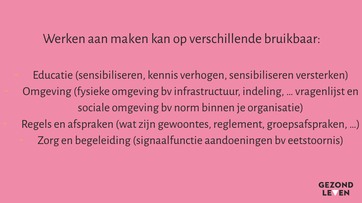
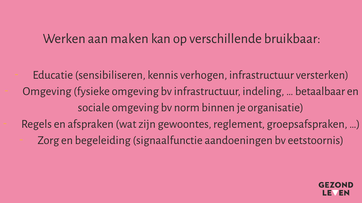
verhogen sensibiliseren: sensibiliseren -> infrastructuur (262, 75)
vragenlijst: vragenlijst -> betaalbaar (320, 91)
